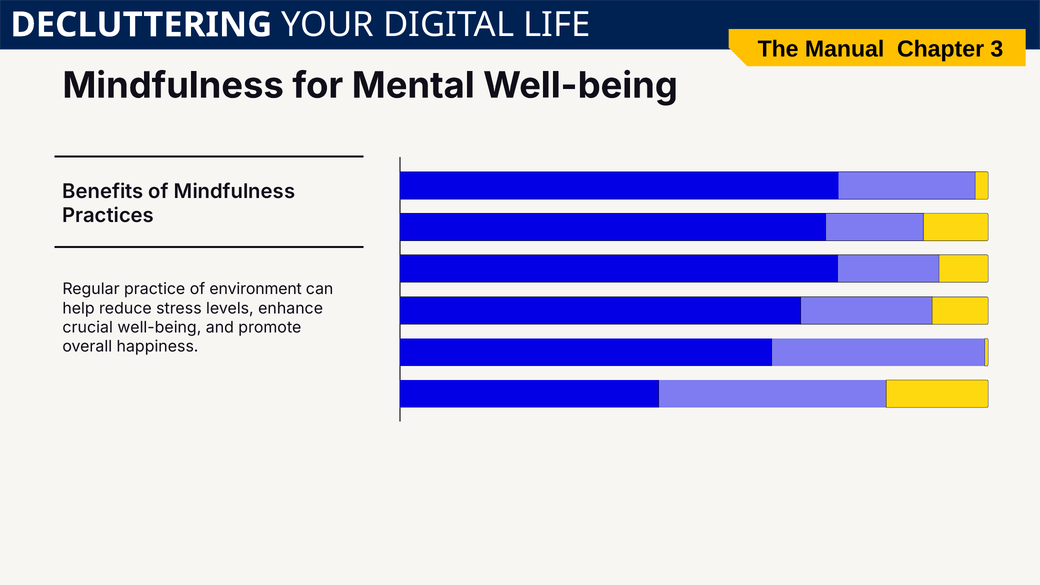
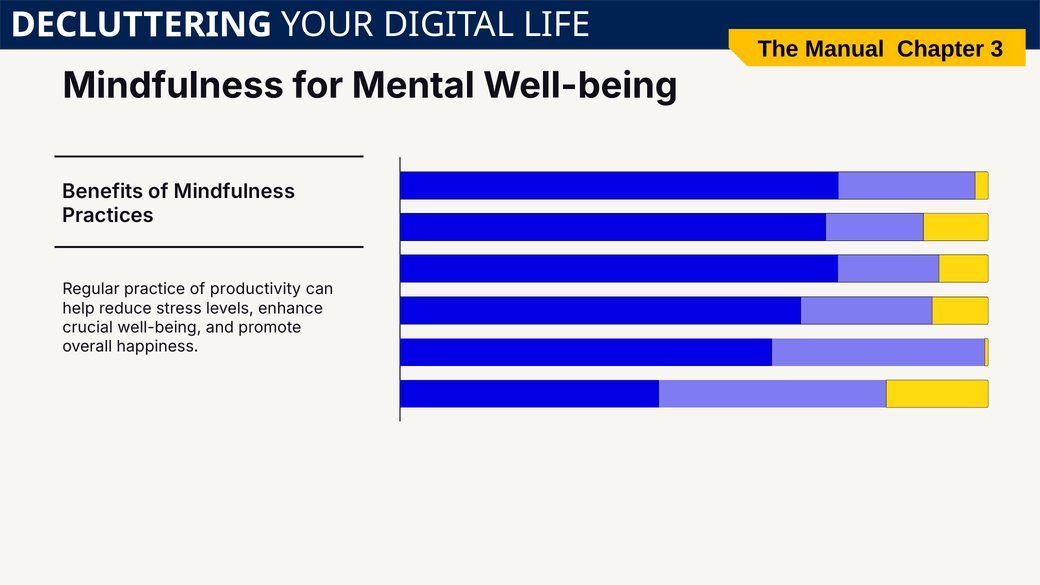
environment: environment -> productivity (255, 289)
